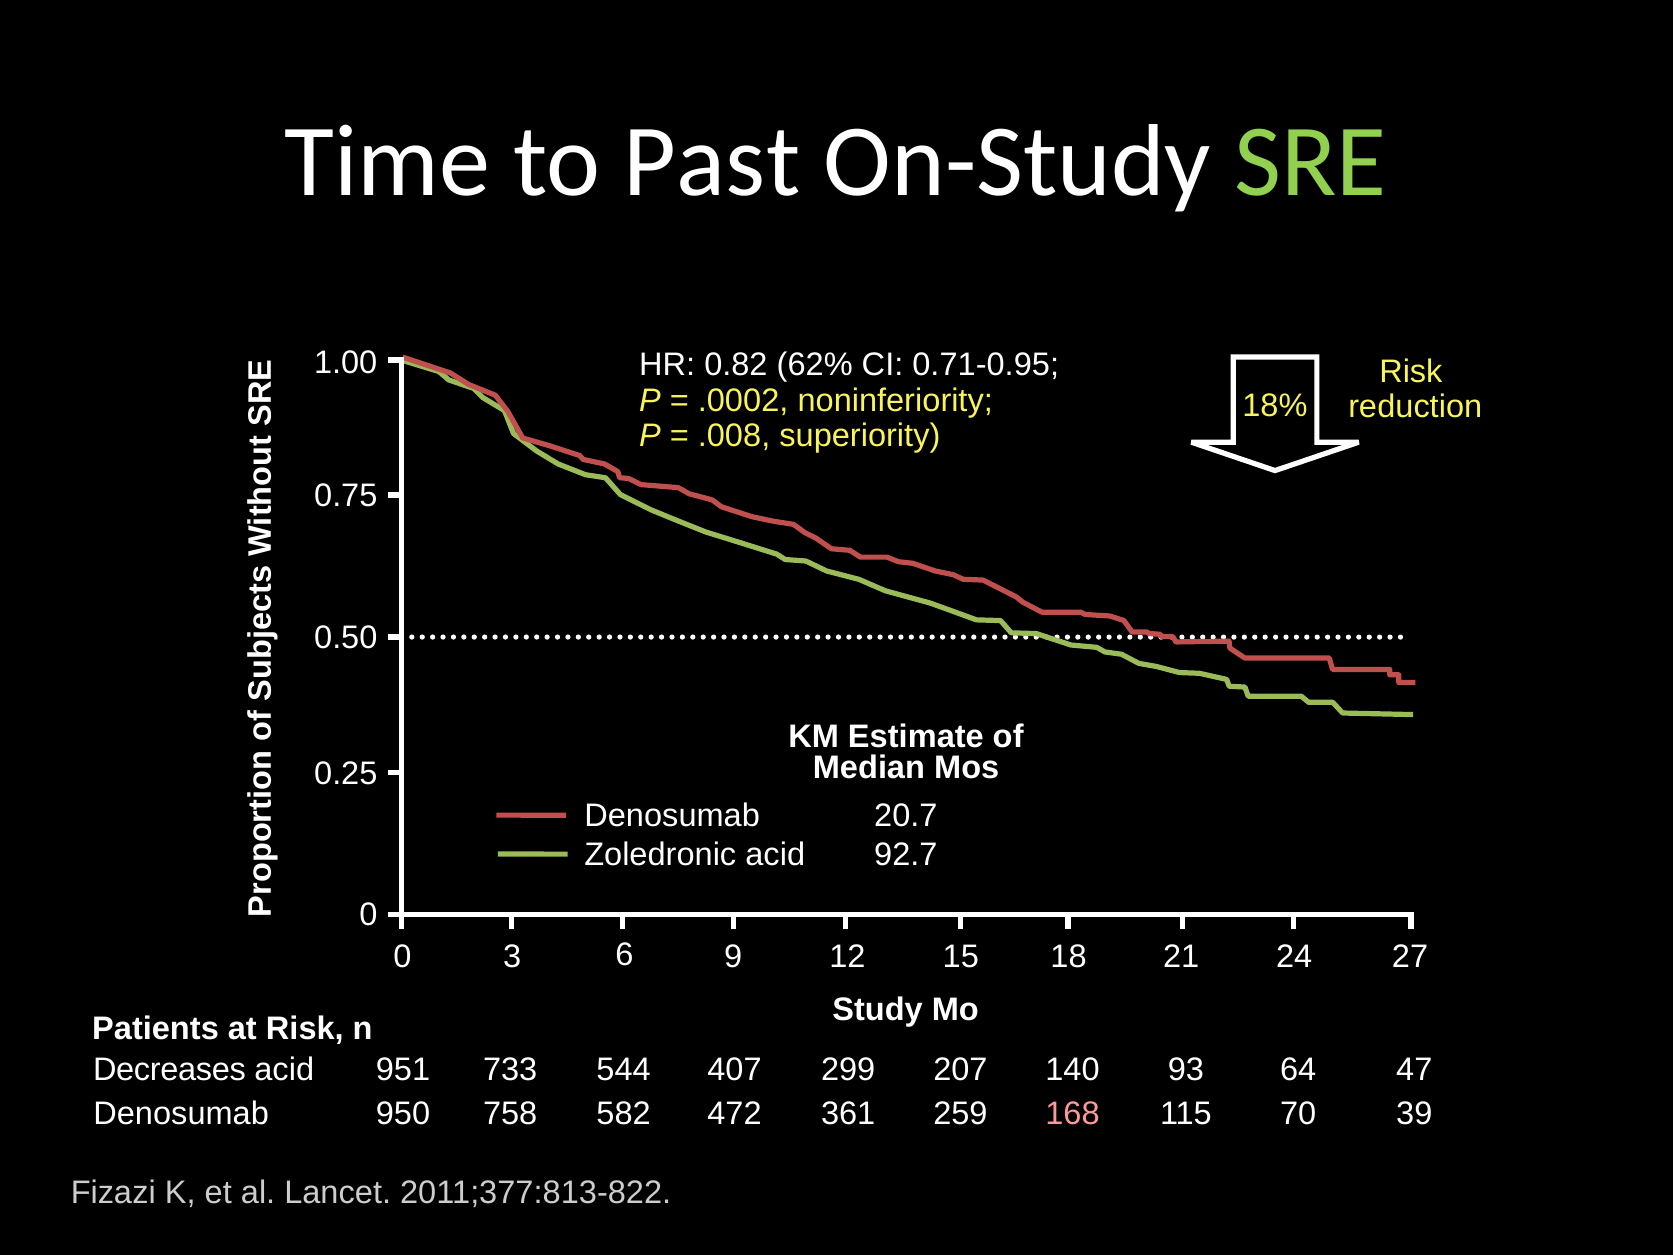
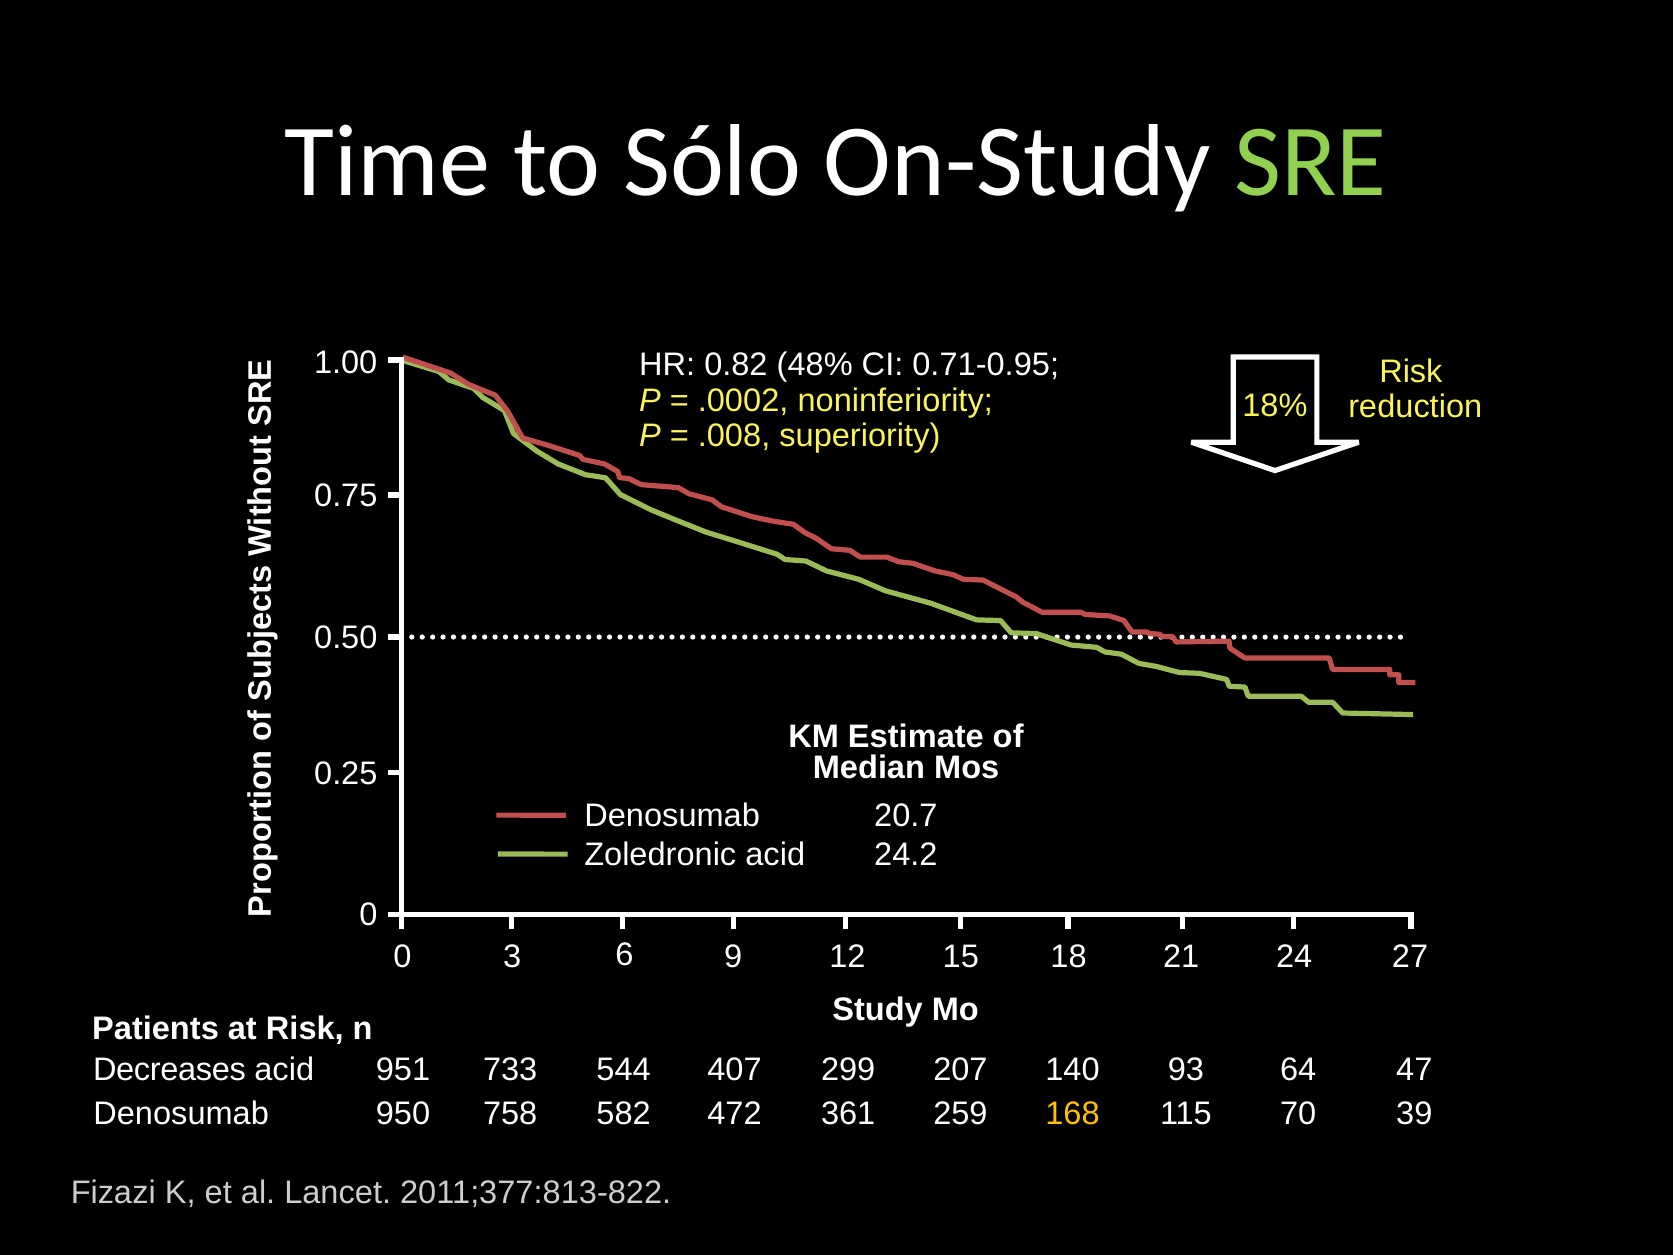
Past: Past -> Sólo (712, 162)
62%: 62% -> 48% (815, 365)
92.7: 92.7 -> 24.2 (906, 854)
168 colour: pink -> yellow (1072, 1114)
